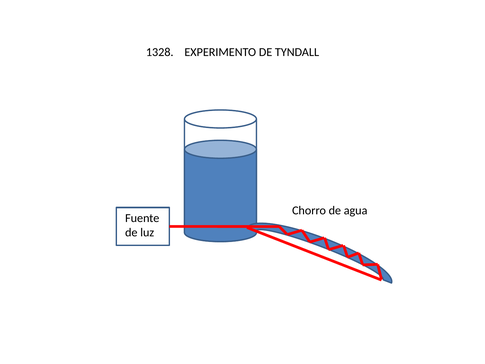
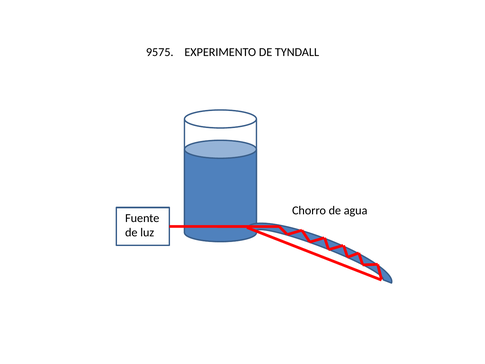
1328: 1328 -> 9575 (160, 52)
